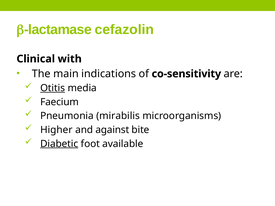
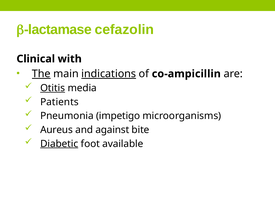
The underline: none -> present (41, 74)
indications underline: none -> present (109, 74)
co-sensitivity: co-sensitivity -> co-ampicillin (186, 74)
Faecium: Faecium -> Patients (59, 102)
mirabilis: mirabilis -> impetigo (118, 116)
Higher: Higher -> Aureus (56, 130)
